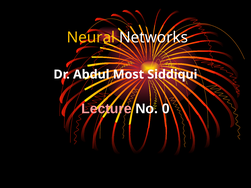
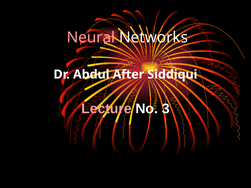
Neural colour: yellow -> pink (91, 37)
Most: Most -> After (128, 75)
0: 0 -> 3 (166, 109)
